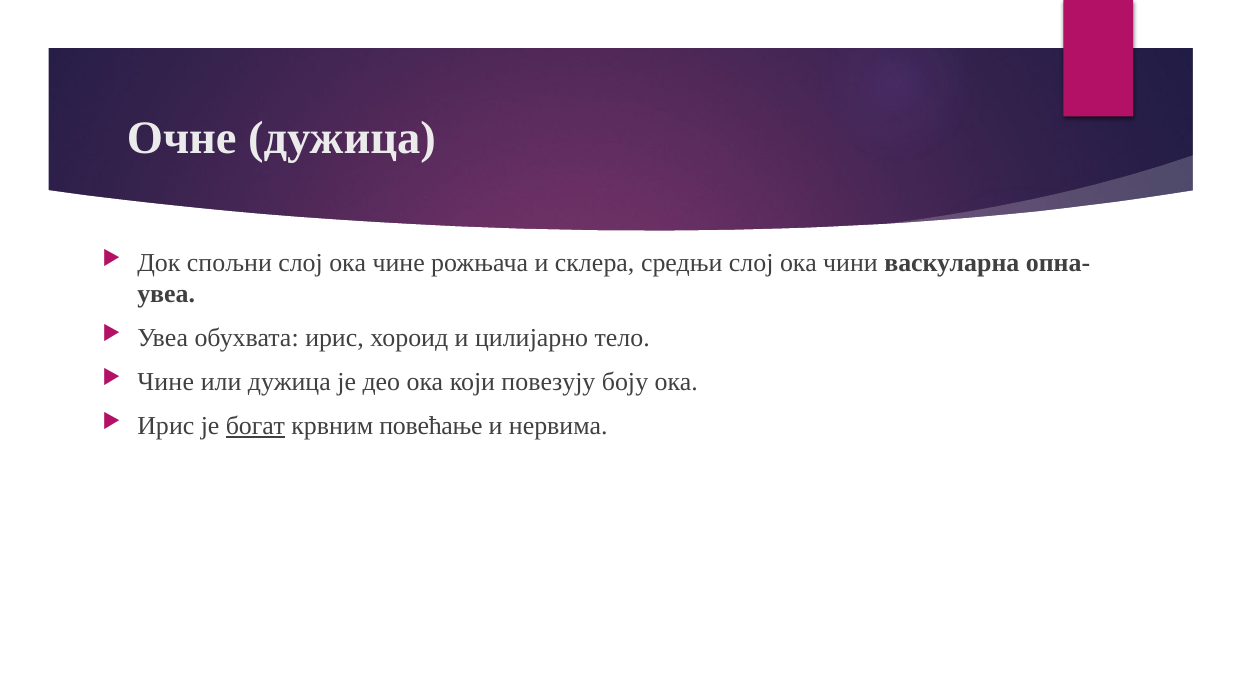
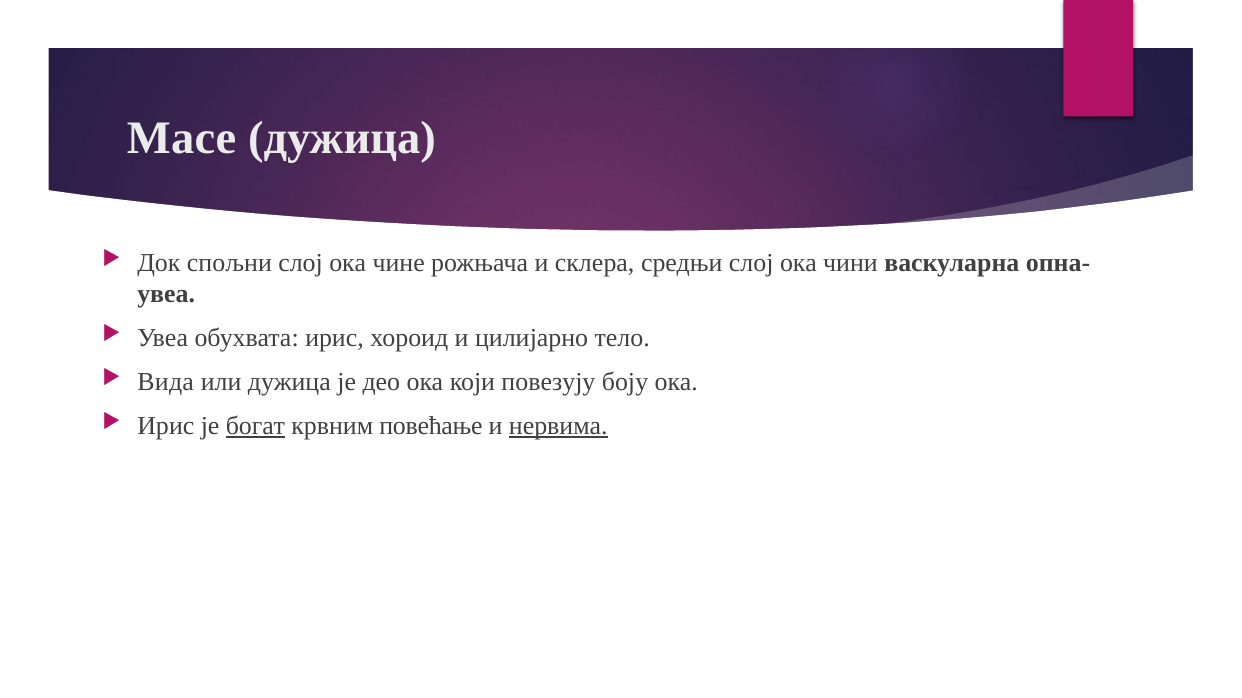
Очне: Очне -> Масе (182, 138)
Чине: Чине -> Вида (166, 382)
нервима underline: none -> present (558, 426)
